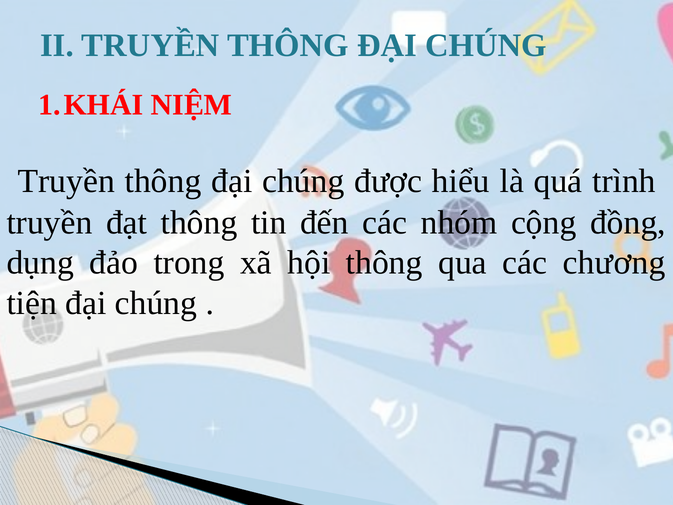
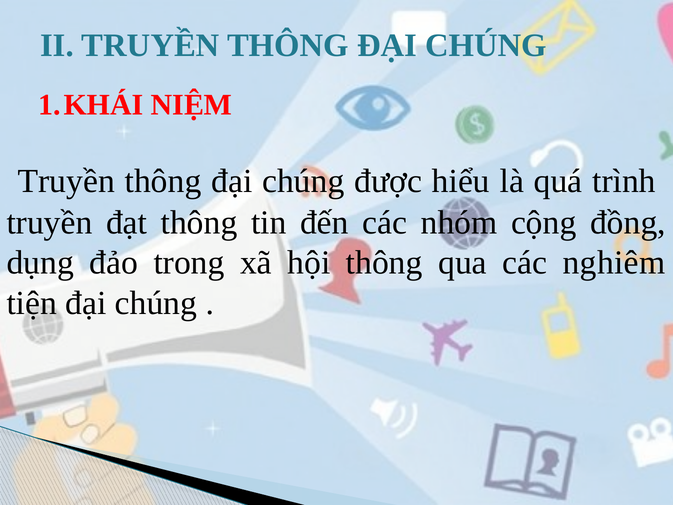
chương: chương -> nghiêm (614, 263)
